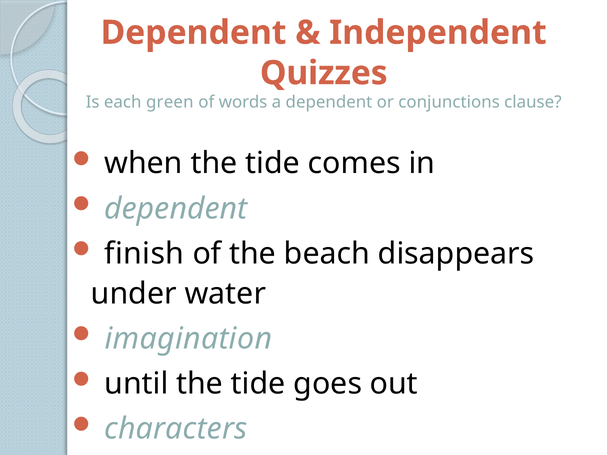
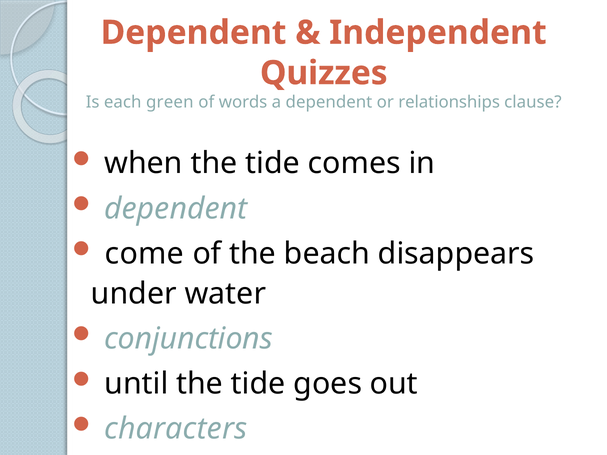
conjunctions: conjunctions -> relationships (449, 102)
finish: finish -> come (144, 254)
imagination: imagination -> conjunctions (189, 339)
